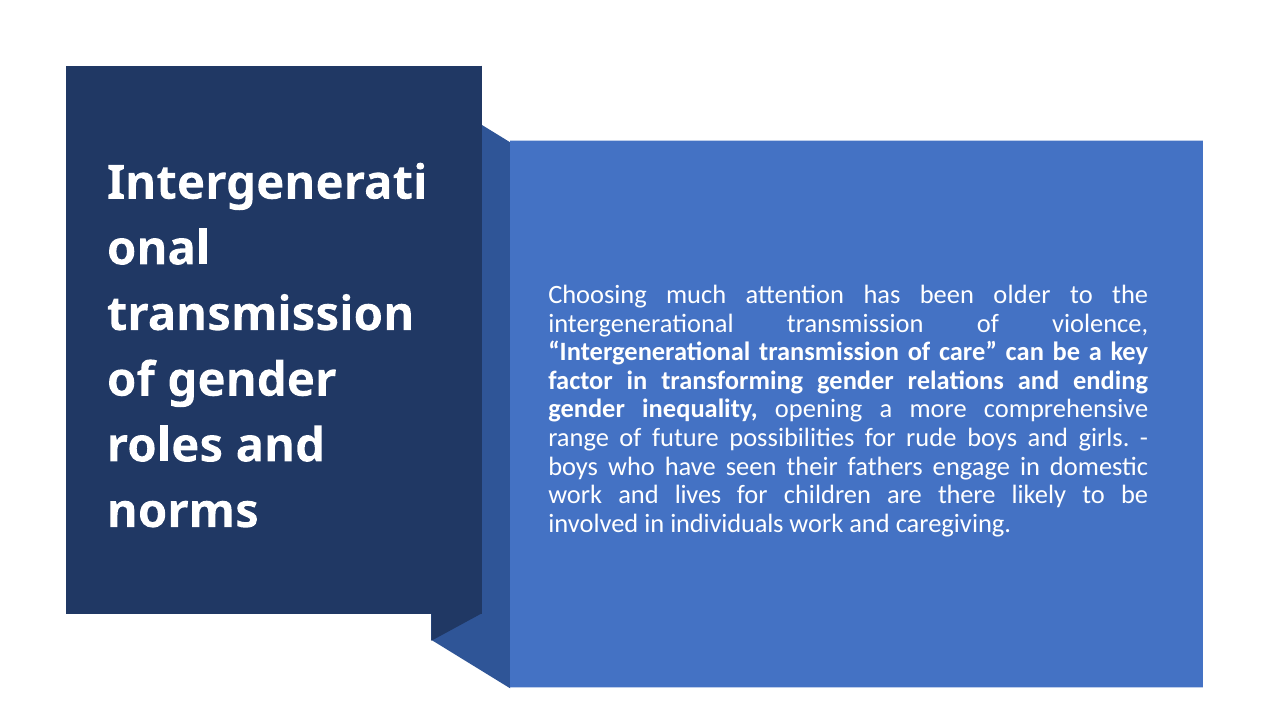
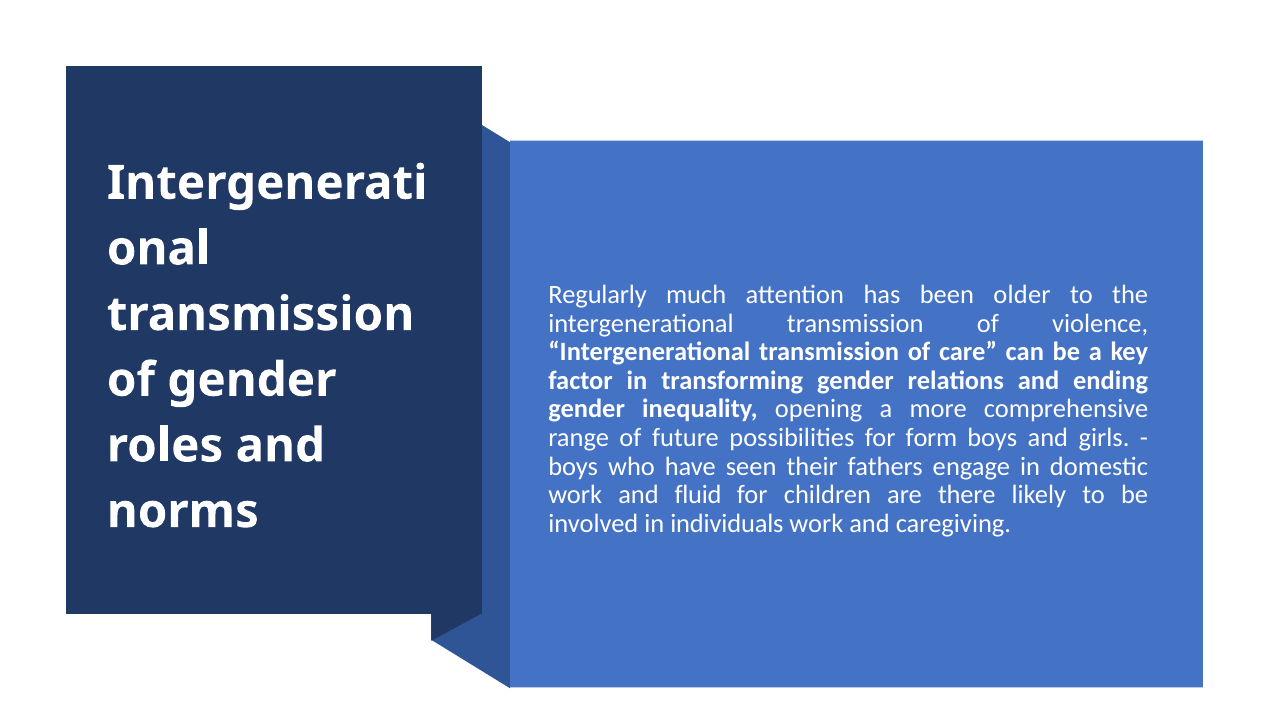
Choosing: Choosing -> Regularly (598, 295)
rude: rude -> form (932, 438)
lives: lives -> fluid (698, 495)
